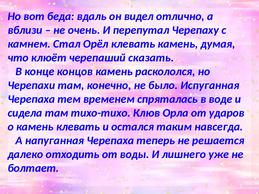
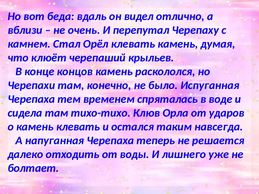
сказать: сказать -> крыльев (151, 58)
